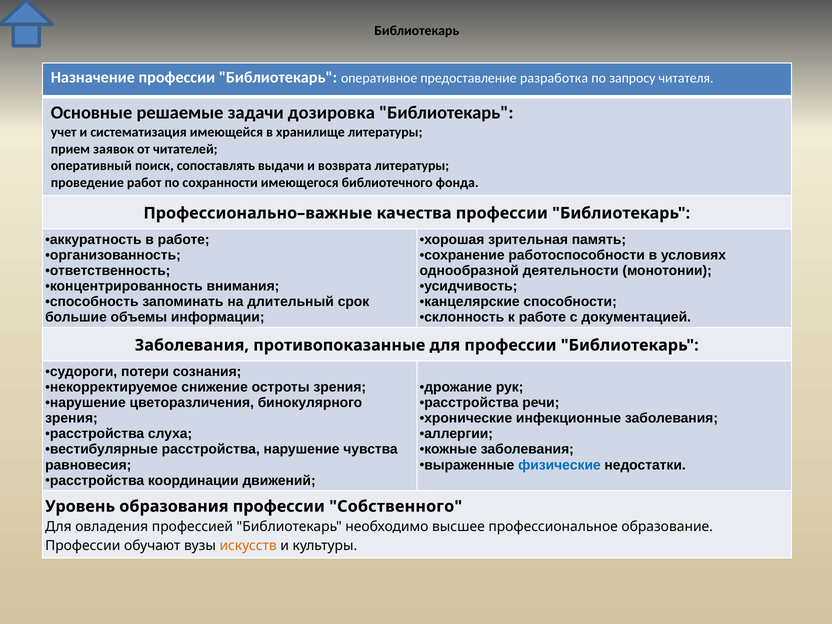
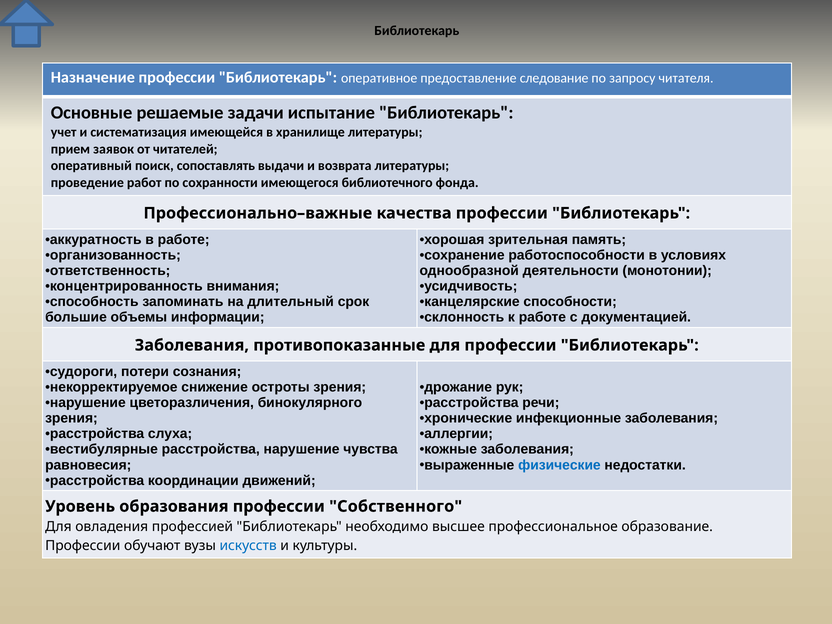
разработка: разработка -> следование (554, 78)
дозировка: дозировка -> испытание (331, 112)
искусств colour: orange -> blue (248, 546)
